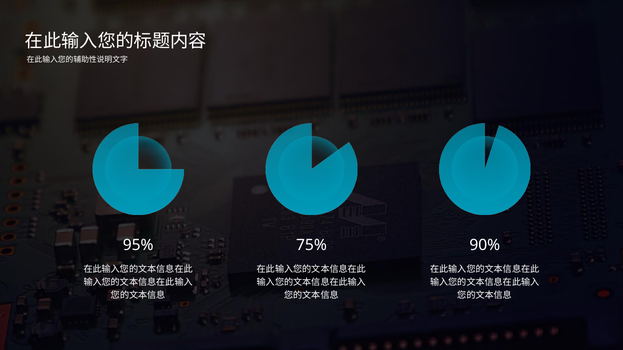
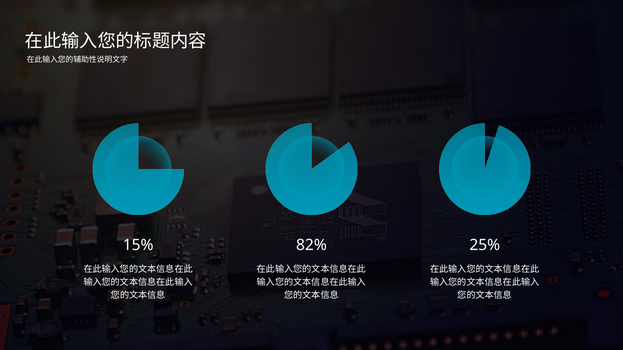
95%: 95% -> 15% (138, 246)
75%: 75% -> 82% (311, 246)
90%: 90% -> 25% (485, 246)
